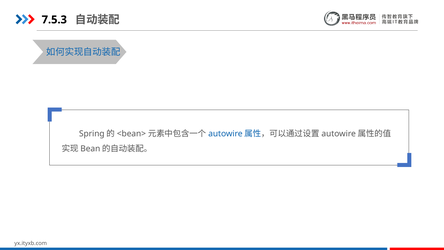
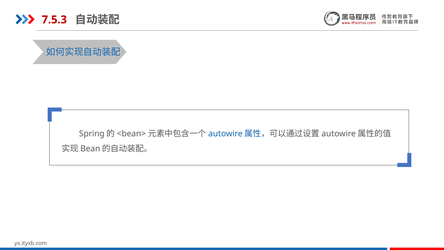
7.5.3 colour: black -> red (54, 20)
